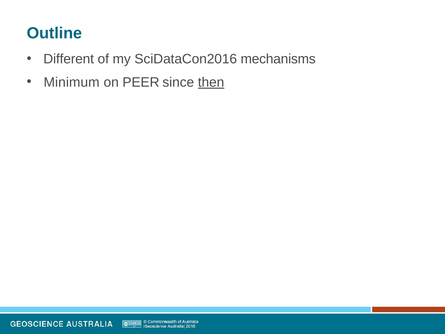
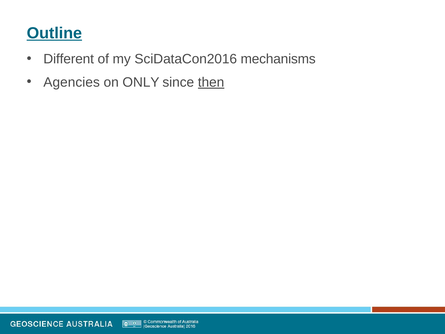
Outline underline: none -> present (54, 33)
Minimum: Minimum -> Agencies (72, 82)
PEER: PEER -> ONLY (141, 82)
